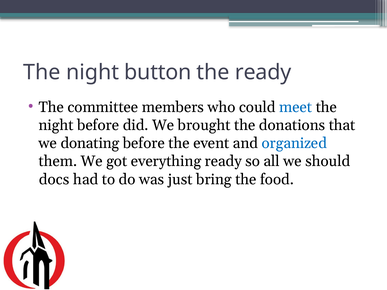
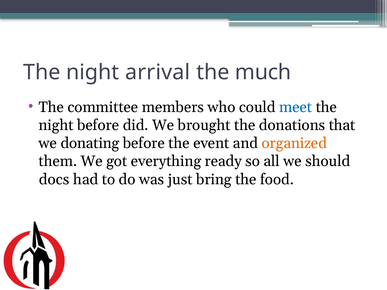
button: button -> arrival (158, 72)
the ready: ready -> much (263, 72)
organized colour: blue -> orange (294, 143)
